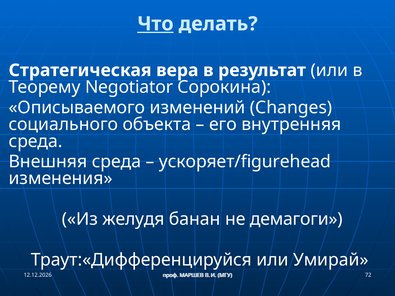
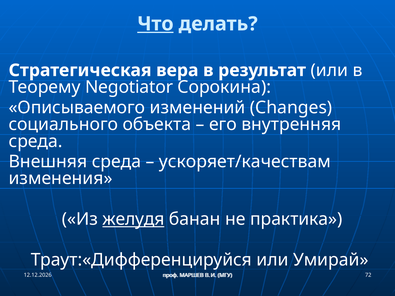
ускоряет/figurehead: ускоряет/figurehead -> ускоряет/качествам (245, 162)
желудя underline: none -> present (133, 219)
демагоги: демагоги -> практика (296, 219)
